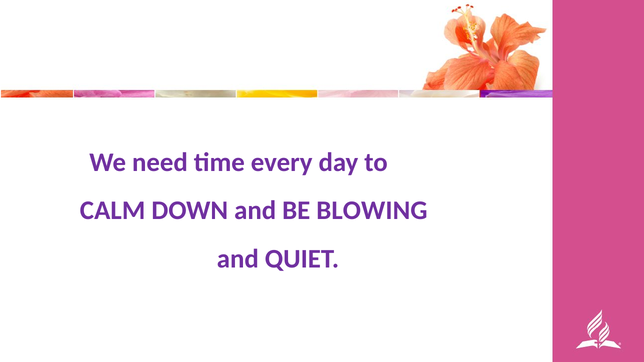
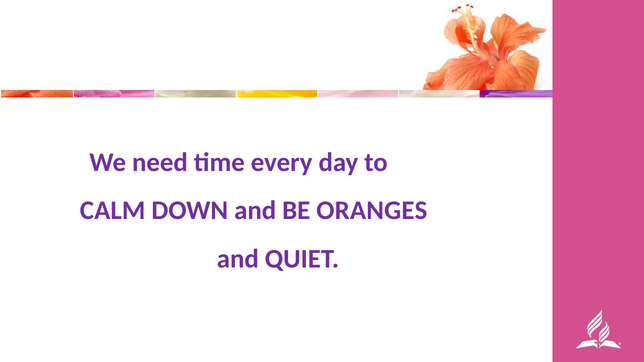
BLOWING: BLOWING -> ORANGES (372, 211)
